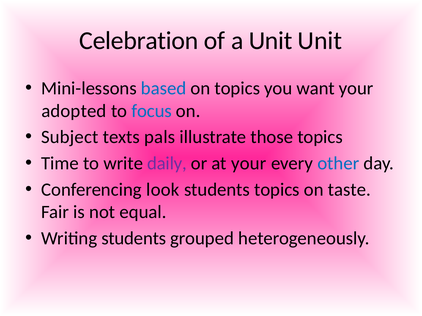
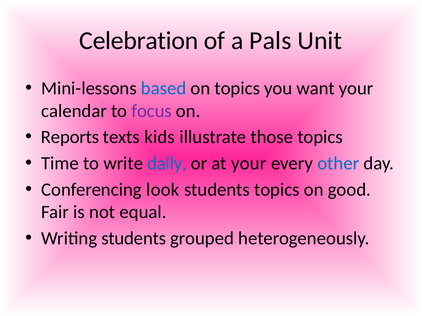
a Unit: Unit -> Pals (270, 41)
adopted: adopted -> calendar (74, 111)
focus colour: blue -> purple (152, 111)
Subject: Subject -> Reports (70, 137)
pals: pals -> kids (160, 137)
daily colour: purple -> blue (167, 164)
taste: taste -> good (349, 190)
